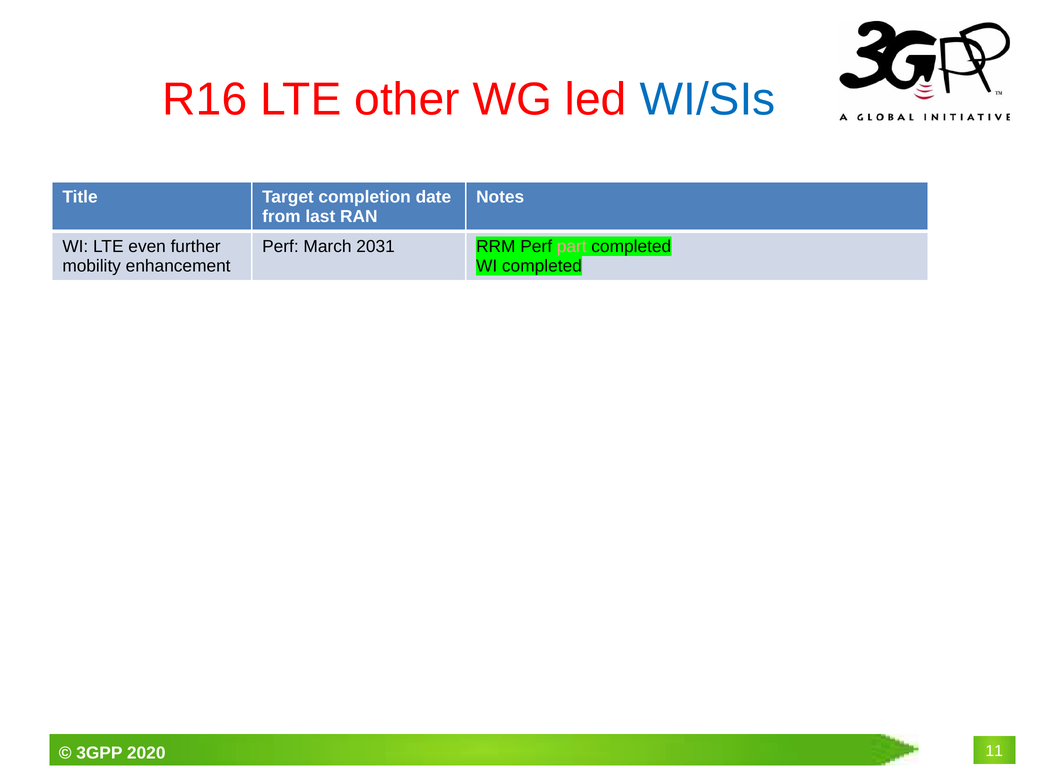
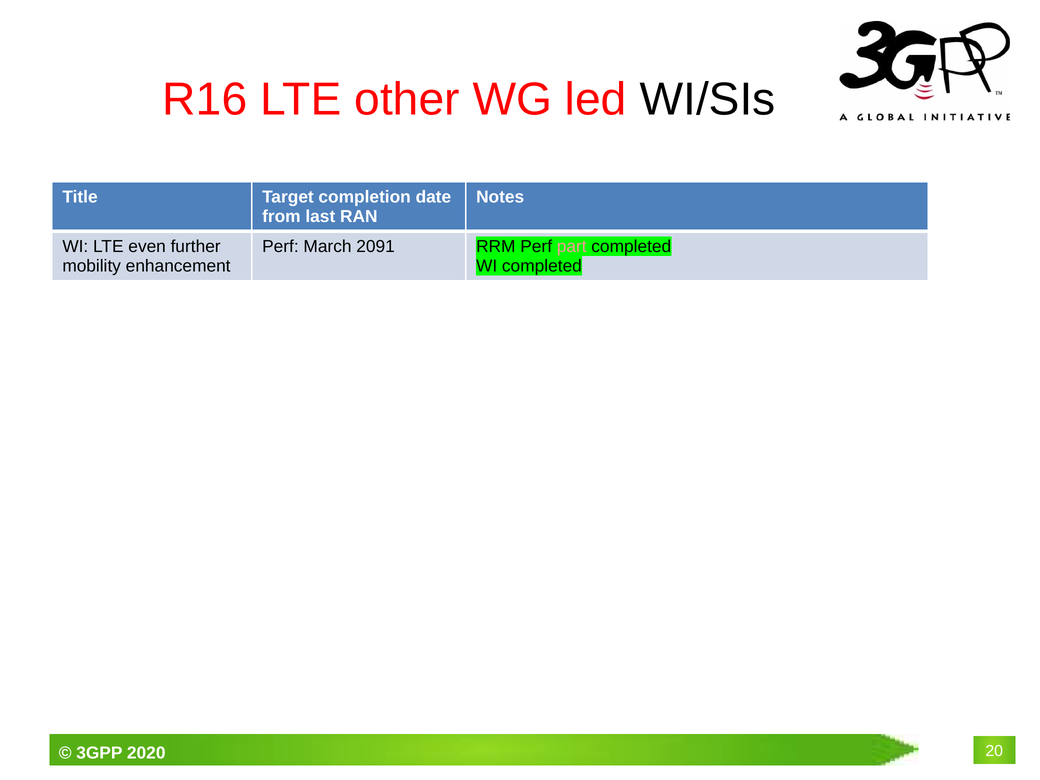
WI/SIs colour: blue -> black (708, 99)
2031: 2031 -> 2091 (376, 247)
11: 11 -> 20 (994, 751)
